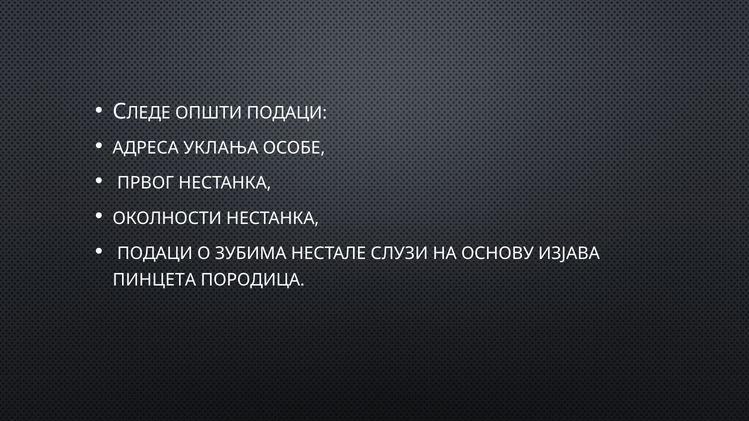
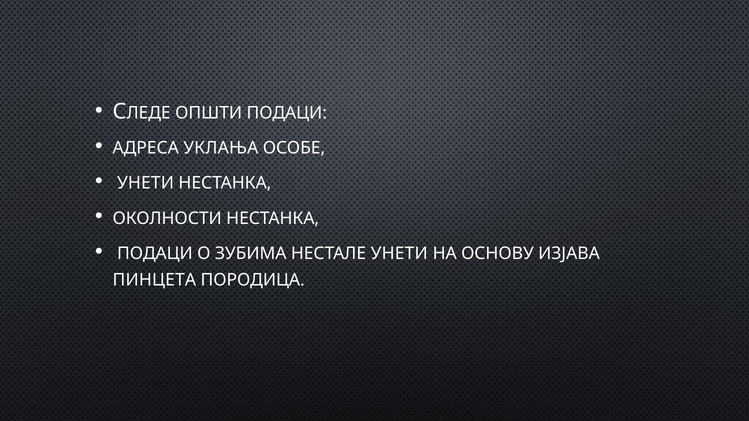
ПРВОГ: ПРВОГ -> УНЕТИ (146, 183)
НЕСТАЛЕ СЛУЗИ: СЛУЗИ -> УНЕТИ (399, 254)
